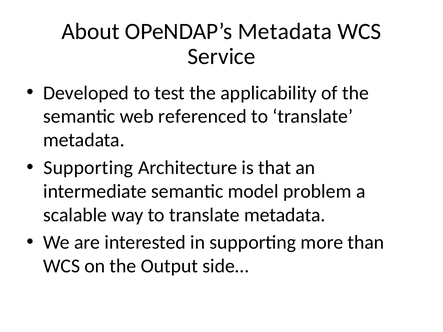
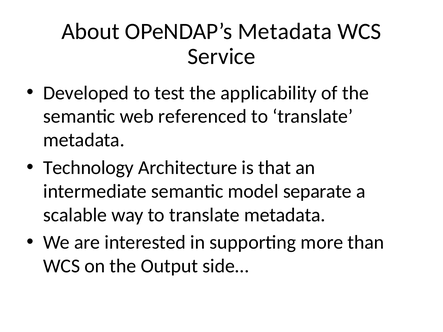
Supporting: Supporting -> Technology (88, 168)
problem: problem -> separate (317, 191)
